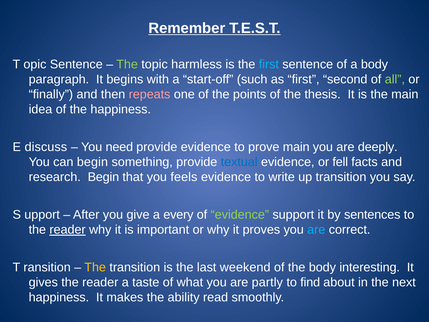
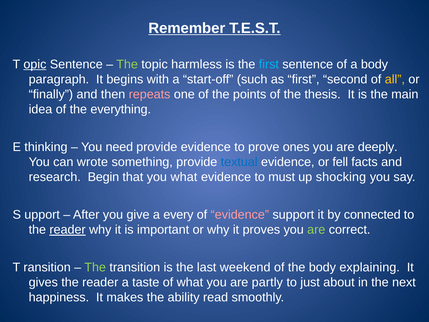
opic underline: none -> present (35, 64)
all colour: light green -> yellow (395, 79)
the happiness: happiness -> everything (121, 109)
discuss: discuss -> thinking (46, 147)
prove main: main -> ones (296, 147)
can begin: begin -> wrote (92, 162)
you feels: feels -> what (184, 177)
write: write -> must (282, 177)
up transition: transition -> shocking (341, 177)
evidence colour: light green -> pink (240, 215)
sentences: sentences -> connected (372, 215)
are colour: light blue -> light green (316, 230)
The colour: yellow -> light green (95, 267)
interesting: interesting -> explaining (370, 267)
find: find -> just (310, 282)
